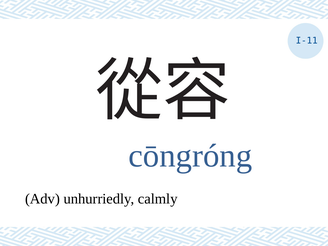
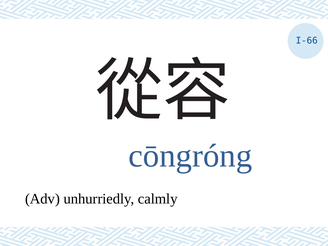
I-11: I-11 -> I-66 (307, 41)
